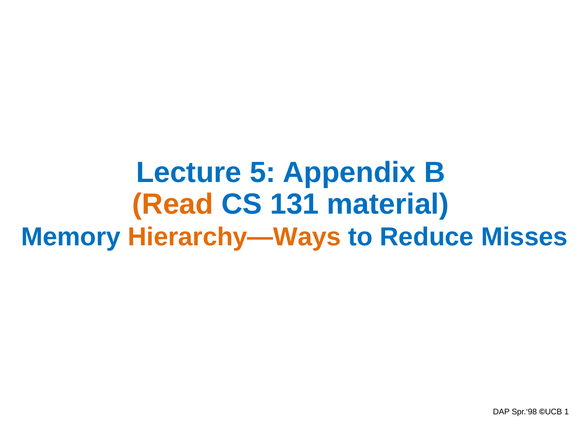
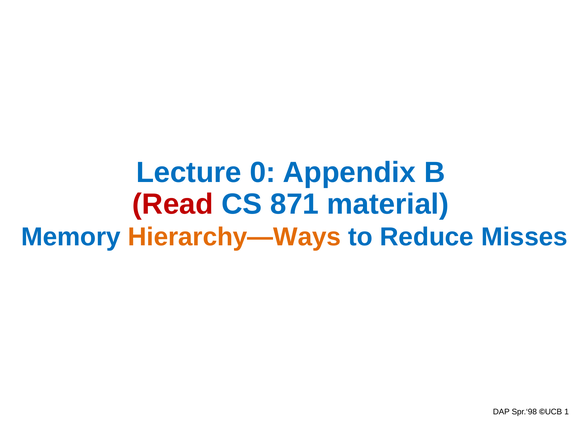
5: 5 -> 0 (263, 173)
Read colour: orange -> red (173, 205)
131: 131 -> 871 (294, 205)
